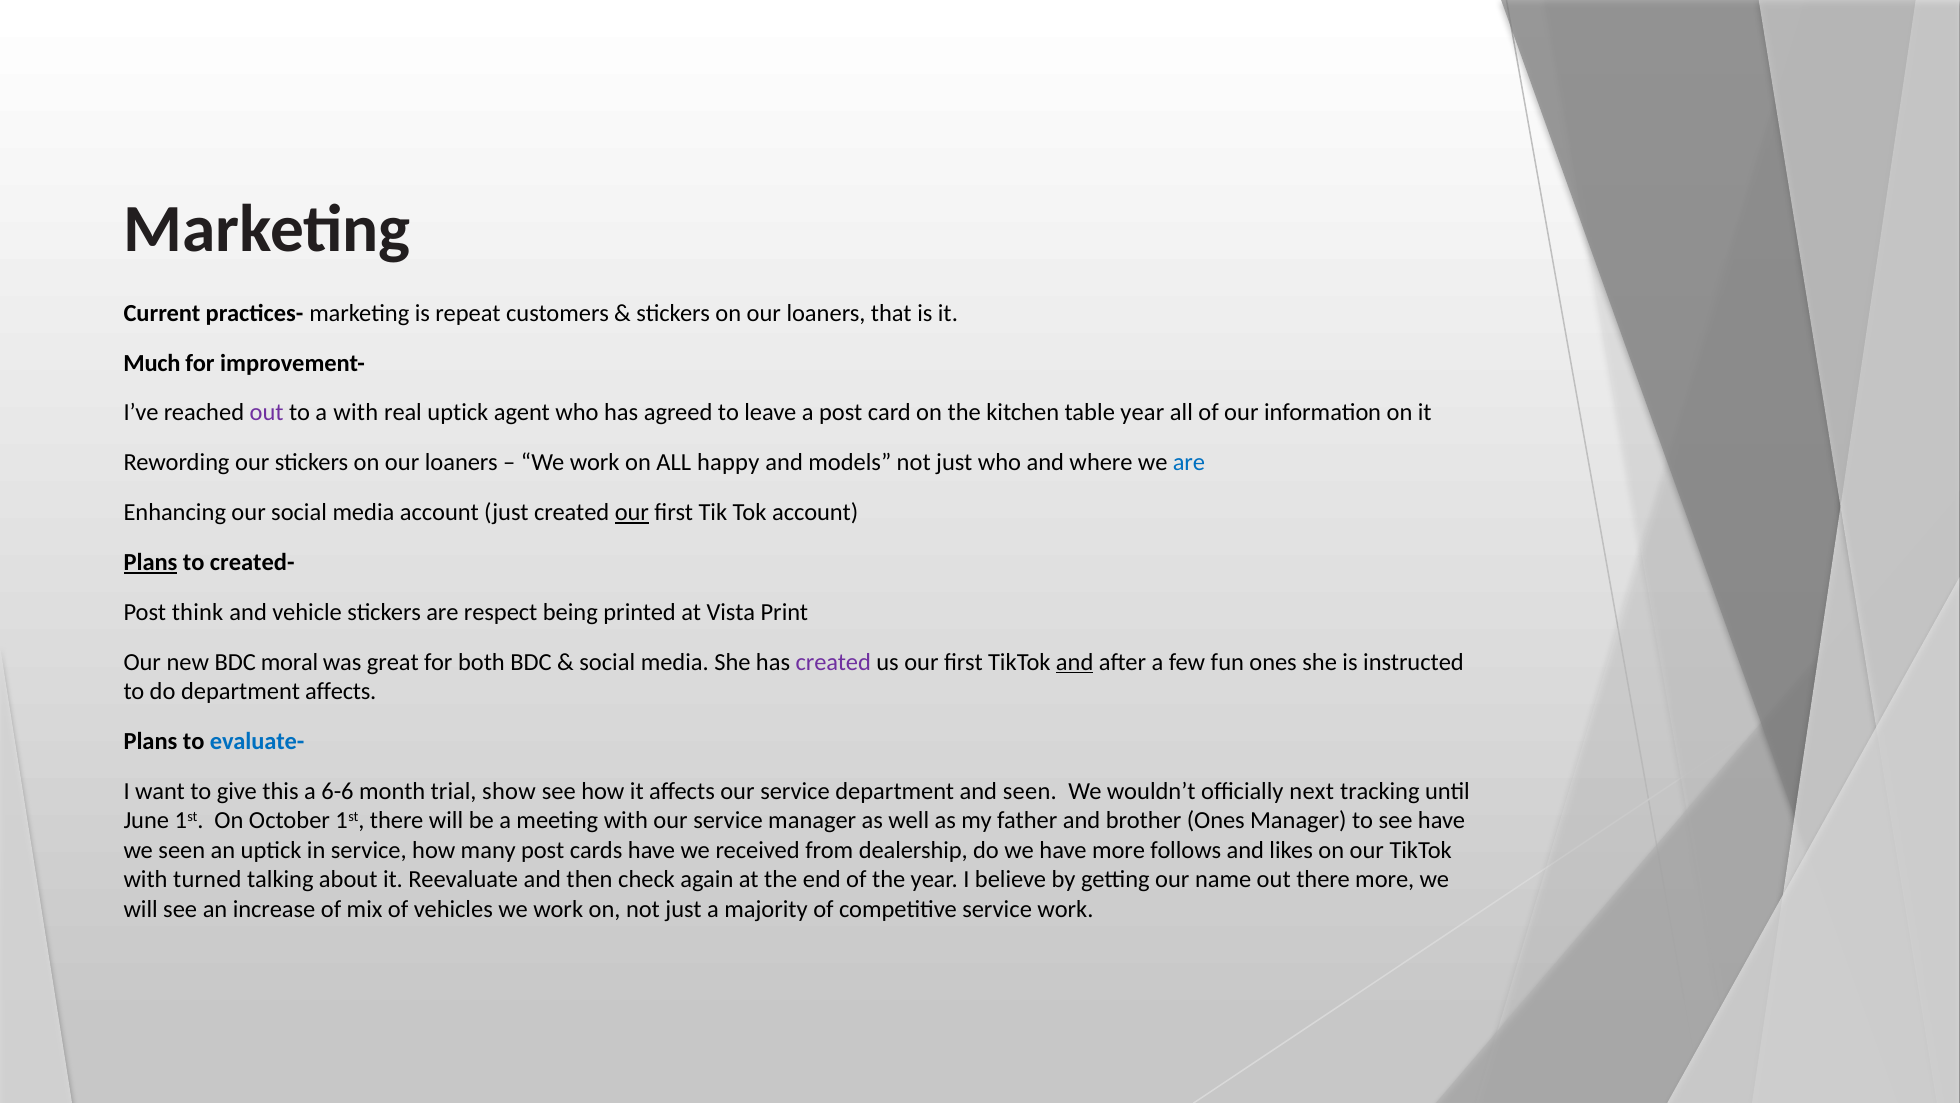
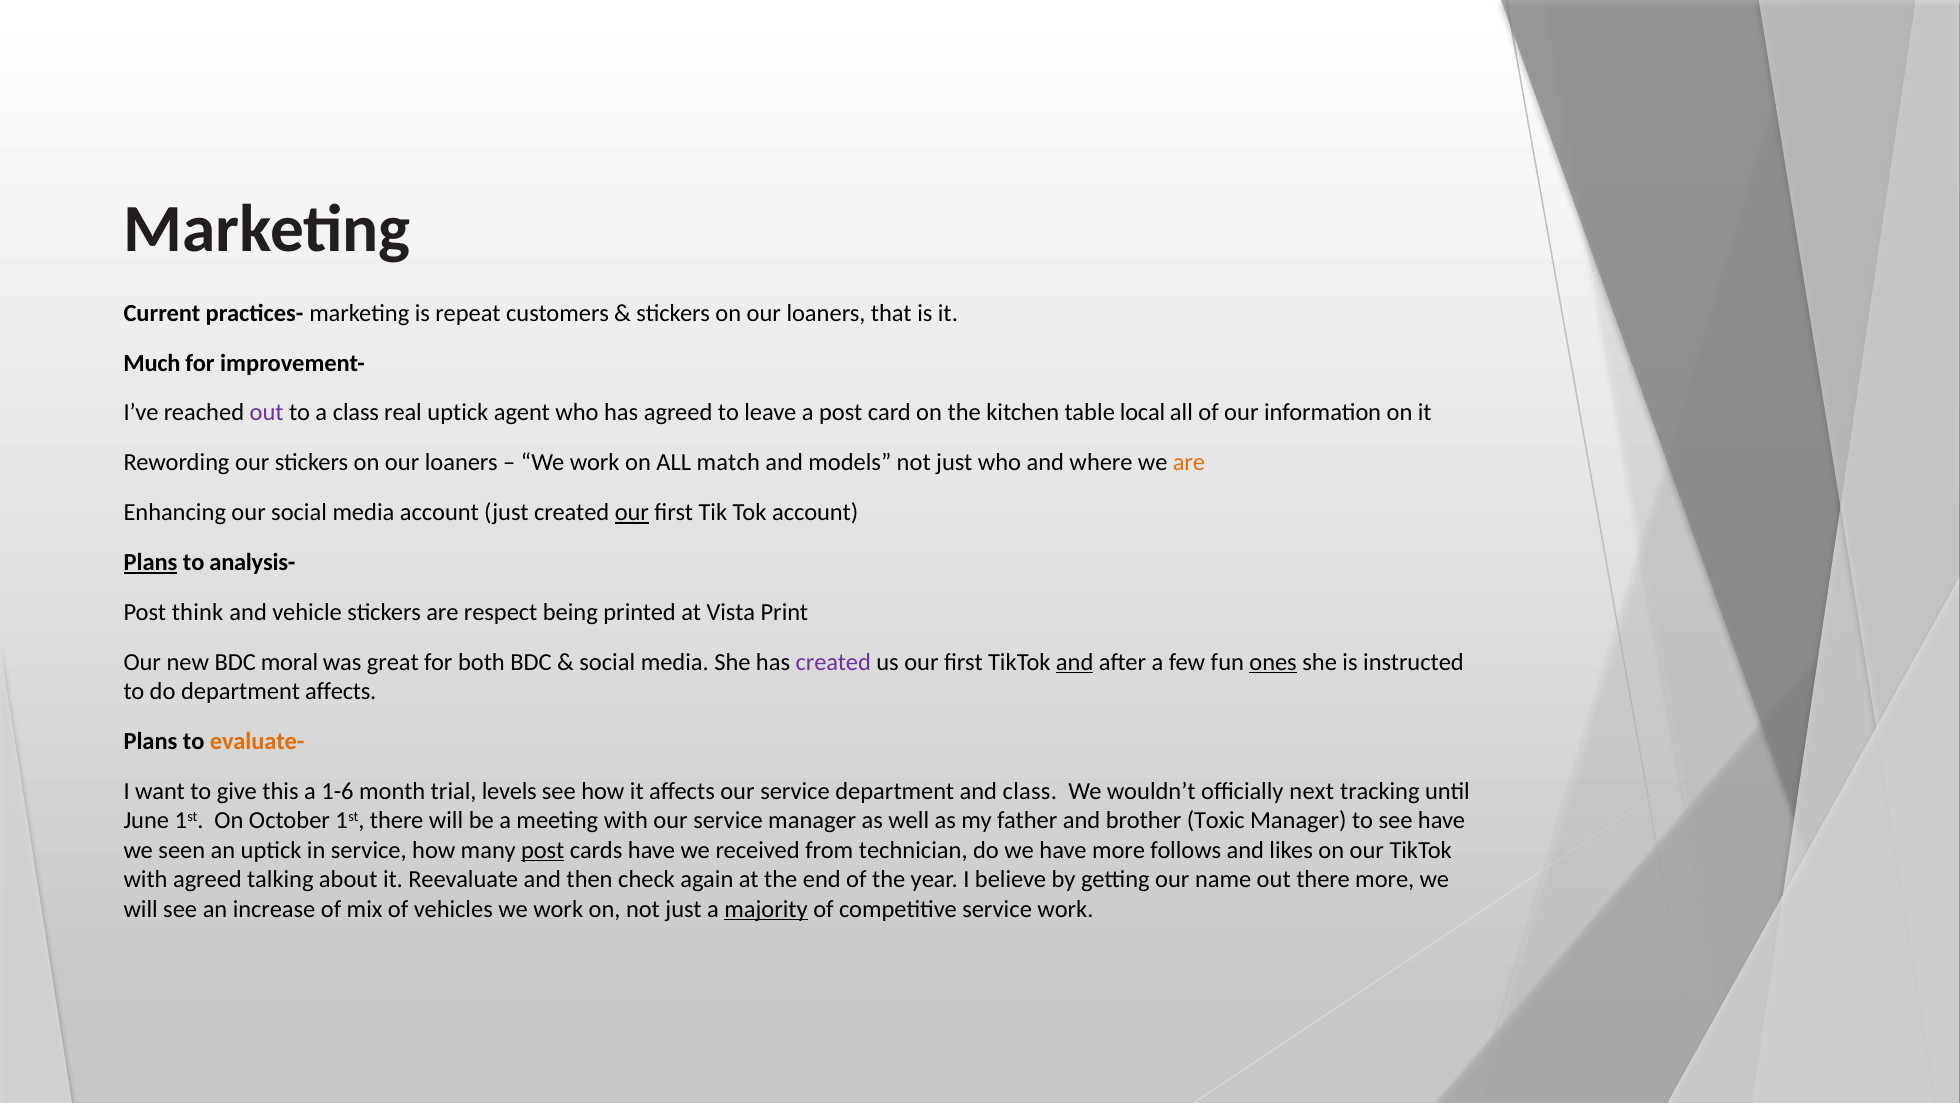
a with: with -> class (356, 413)
table year: year -> local (1143, 413)
happy: happy -> match (728, 463)
are colour: blue -> orange (1189, 463)
created-: created- -> analysis- (252, 562)
ones underline: none -> present (1273, 662)
evaluate- colour: blue -> orange (257, 741)
6-6: 6-6 -> 1-6 (338, 791)
show: show -> levels (509, 791)
and seen: seen -> class (1030, 791)
brother Ones: Ones -> Toxic (1216, 820)
post underline: none -> present (543, 850)
dealership: dealership -> technician (913, 850)
with turned: turned -> agreed (207, 879)
majority underline: none -> present (766, 909)
